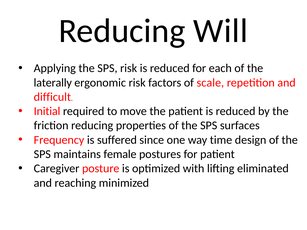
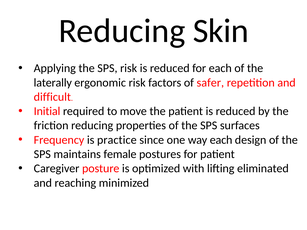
Will: Will -> Skin (221, 31)
scale: scale -> safer (210, 83)
suffered: suffered -> practice (117, 140)
way time: time -> each (221, 140)
